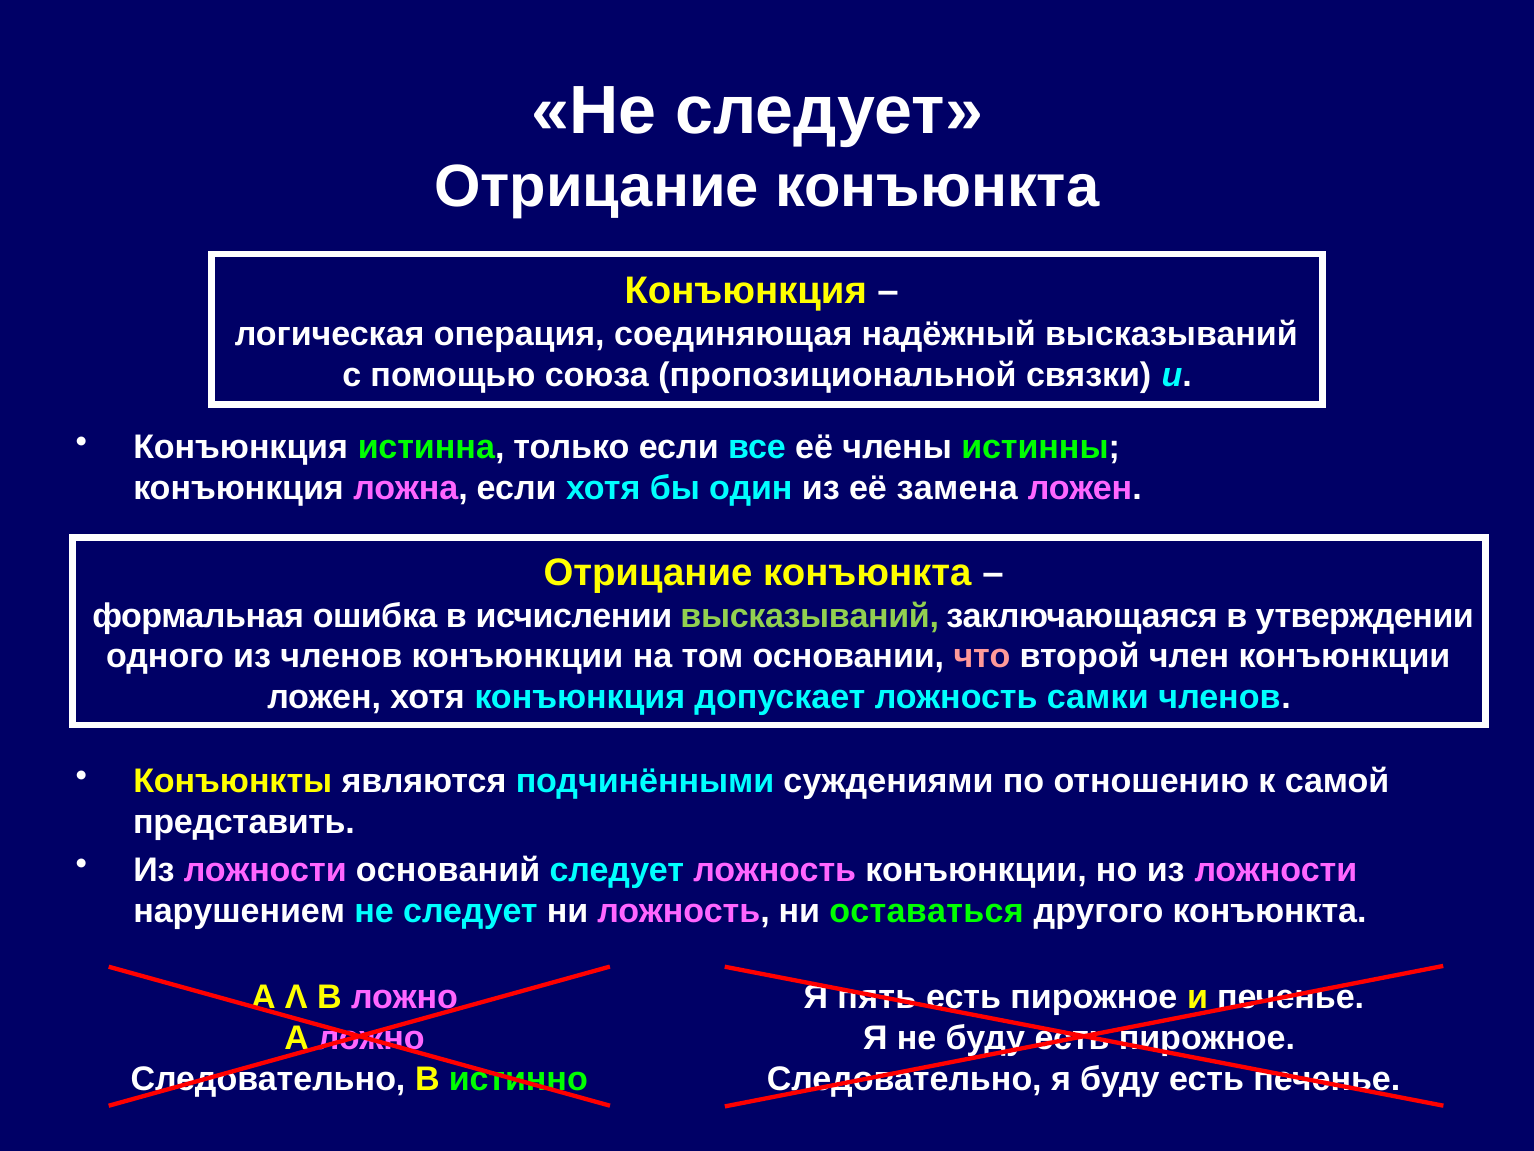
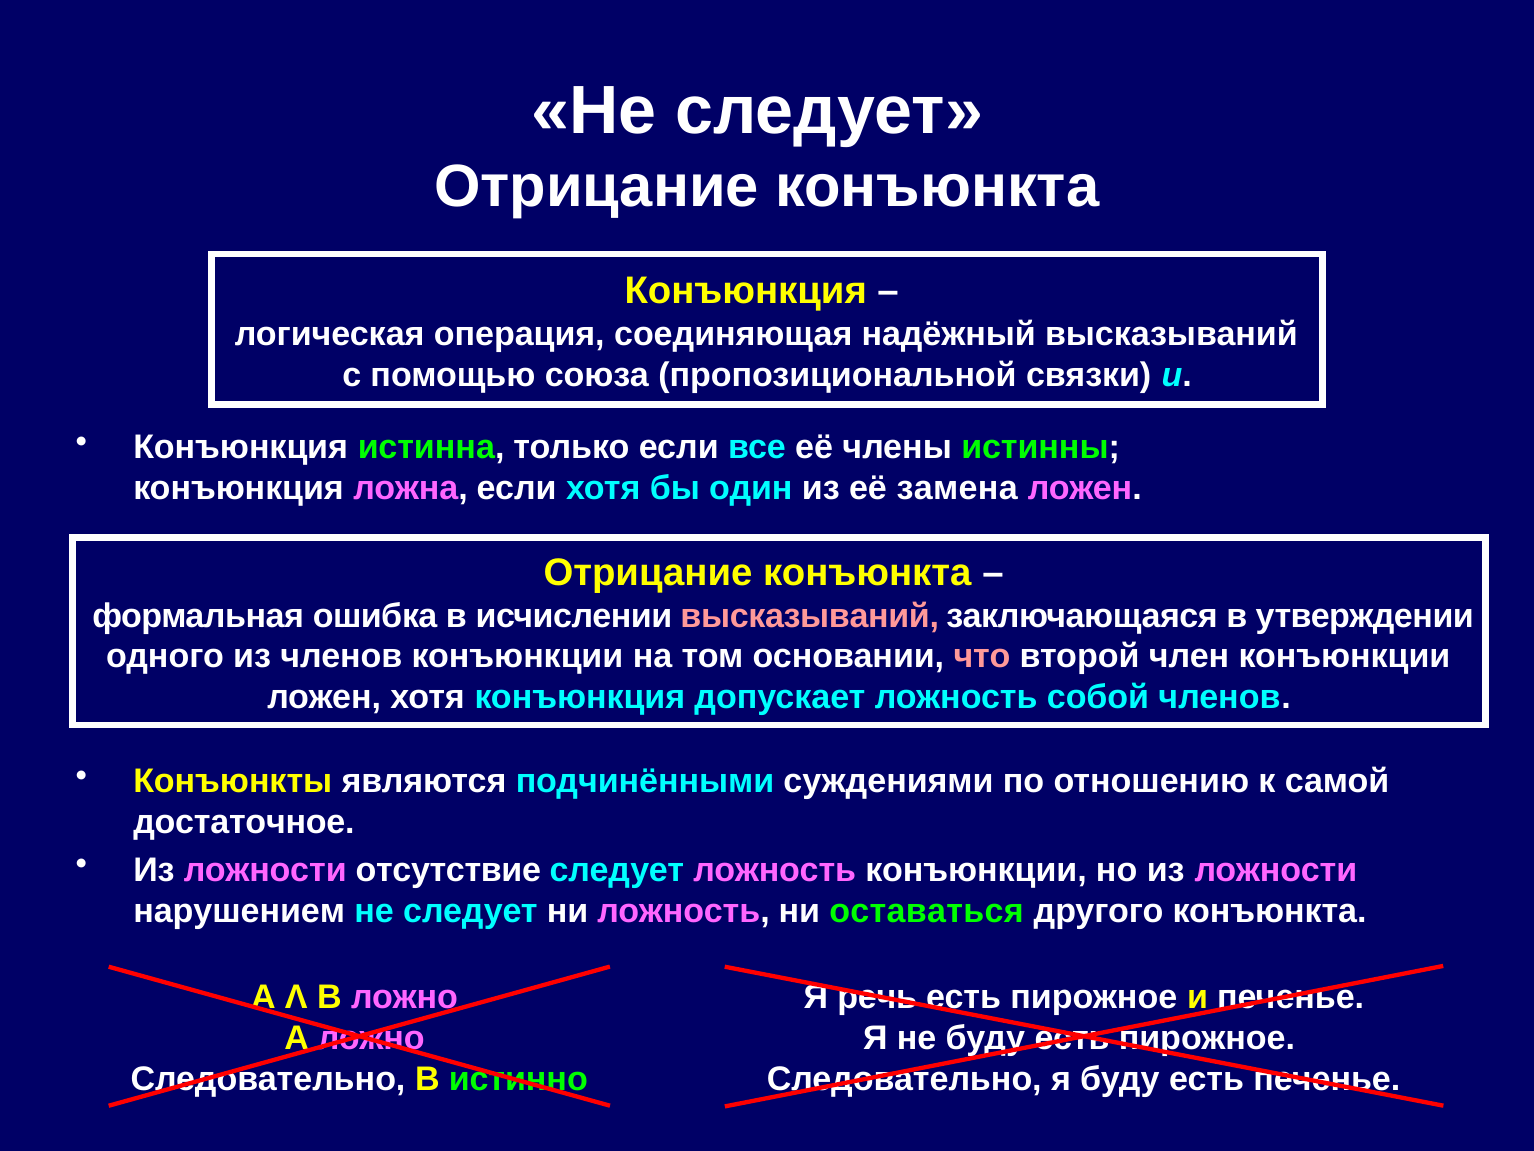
высказываний colour: light green -> pink (810, 616)
самки: самки -> собой (1098, 697)
представить: представить -> достаточное (244, 822)
оснований: оснований -> отсутствие (448, 870)
пять: пять -> речь (877, 997)
